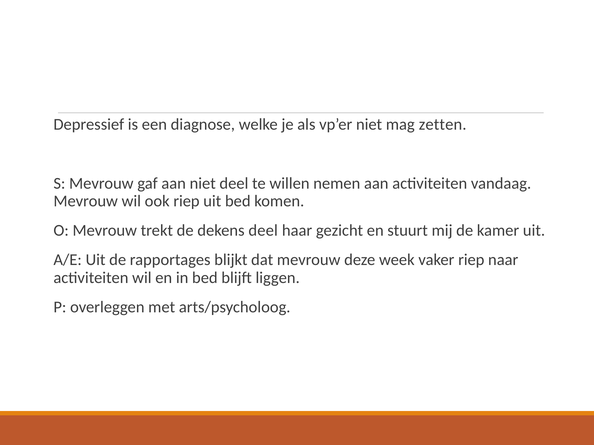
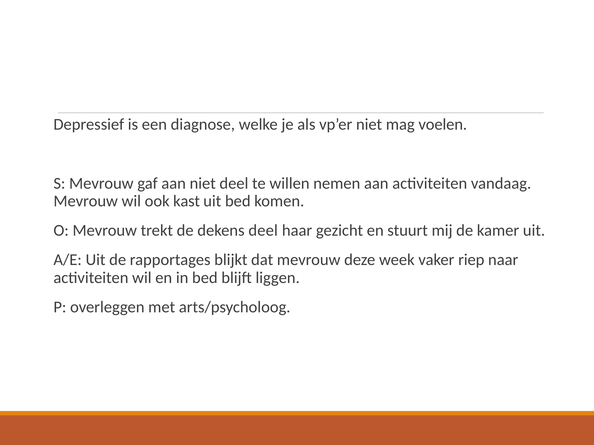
zetten: zetten -> voelen (443, 125)
ook riep: riep -> kast (187, 201)
